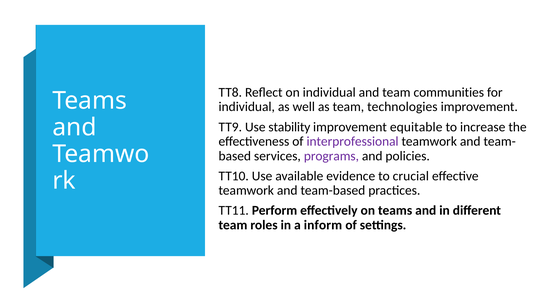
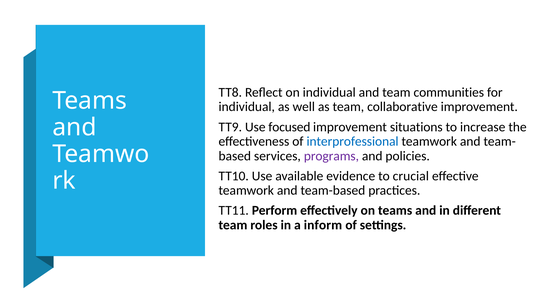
technologies: technologies -> collaborative (402, 107)
stability: stability -> focused (289, 127)
equitable: equitable -> situations (416, 127)
interprofessional colour: purple -> blue (353, 141)
